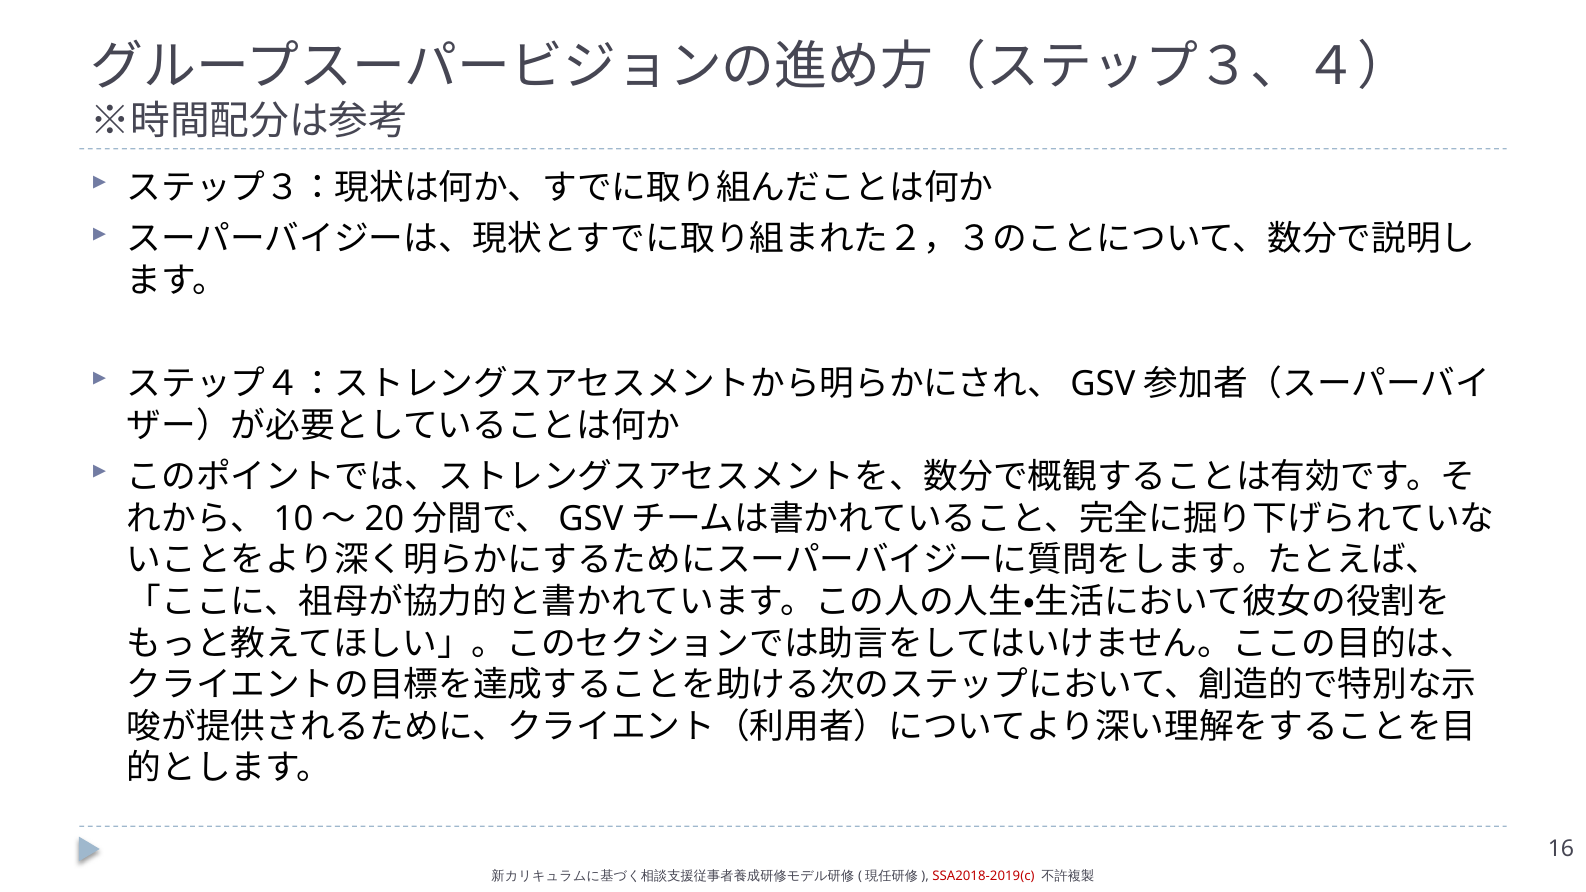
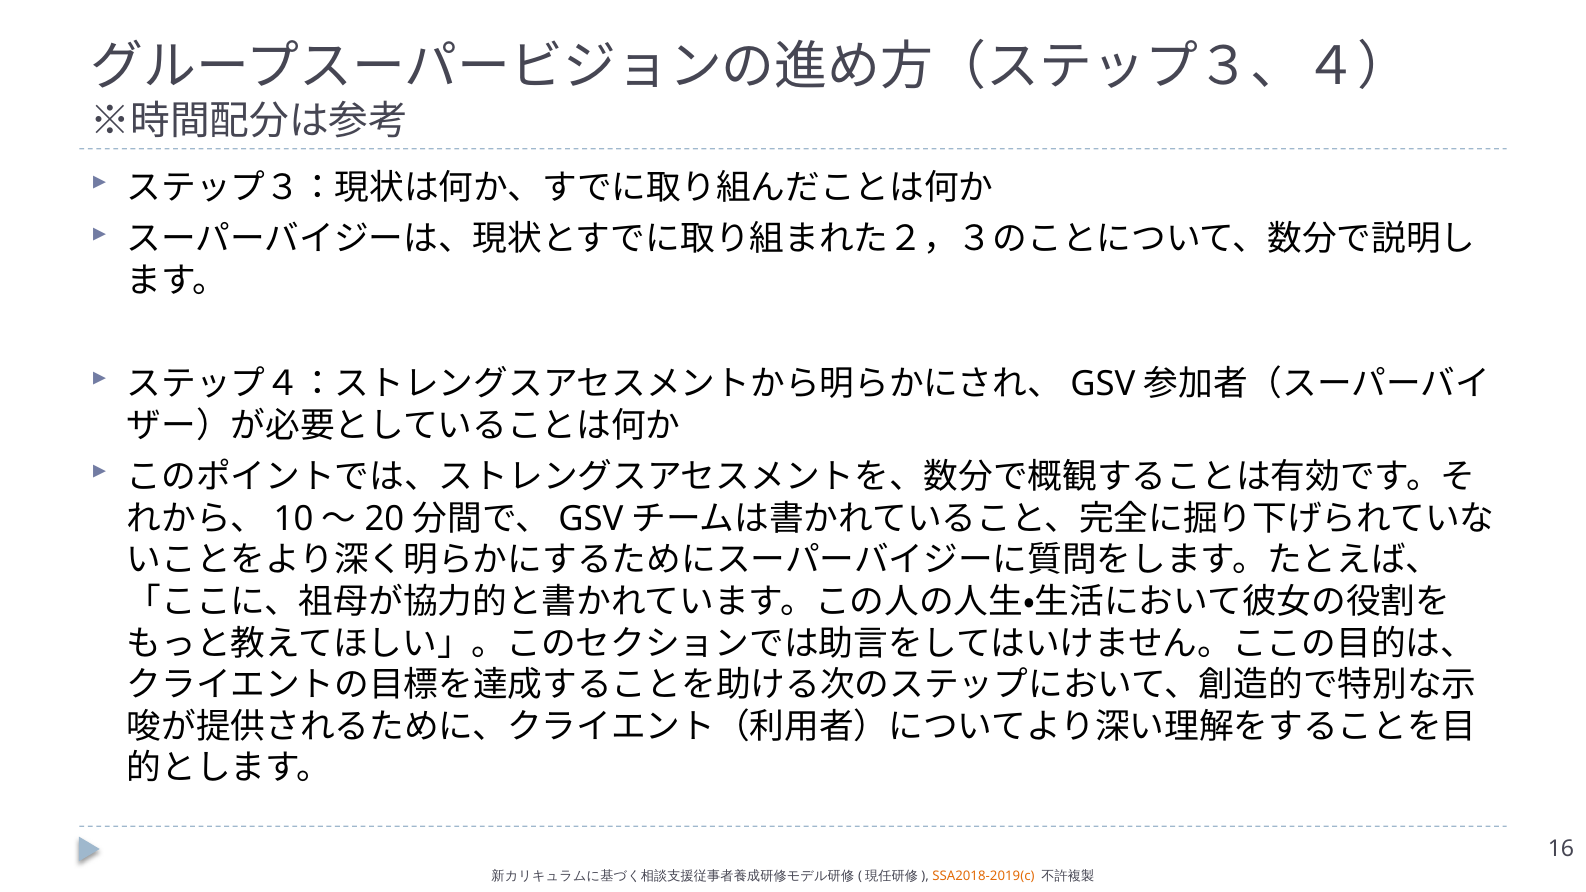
SSA2018-2019(c colour: red -> orange (983, 877)
